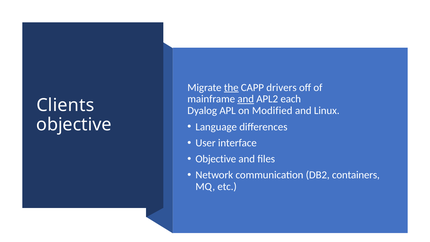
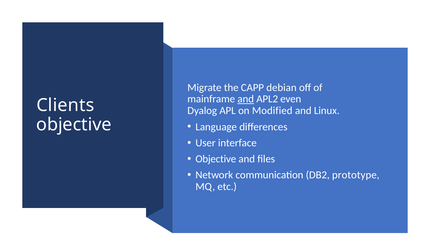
the underline: present -> none (231, 87)
drivers: drivers -> debian (282, 87)
each: each -> even (291, 99)
containers: containers -> prototype (356, 175)
